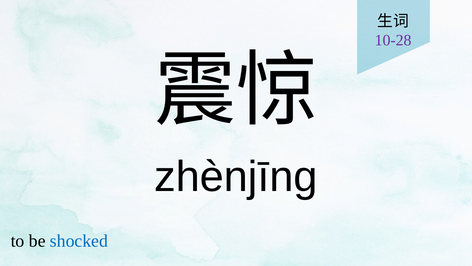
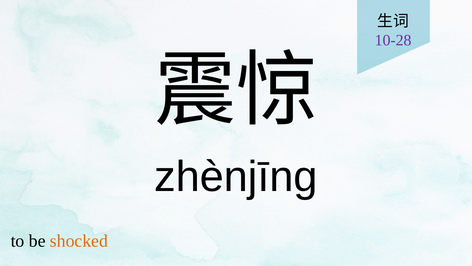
shocked colour: blue -> orange (79, 241)
